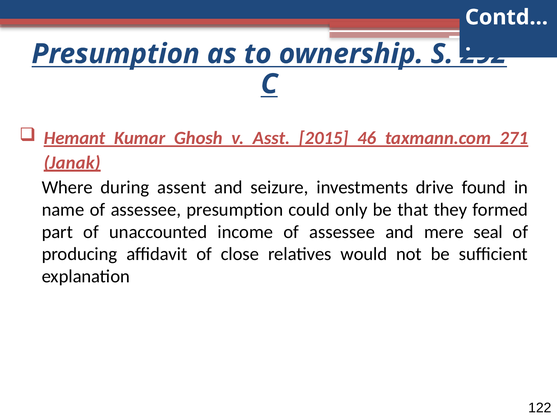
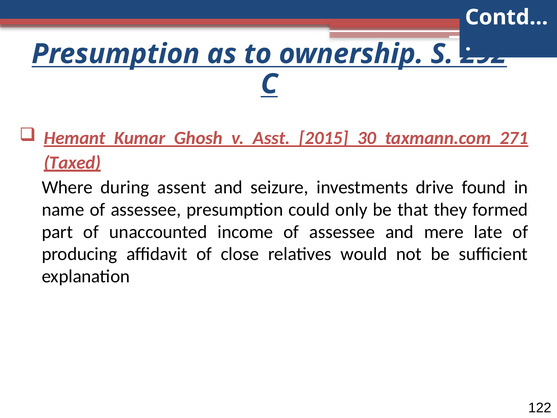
46: 46 -> 30 (367, 138)
Janak: Janak -> Taxed (72, 163)
seal: seal -> late (488, 232)
